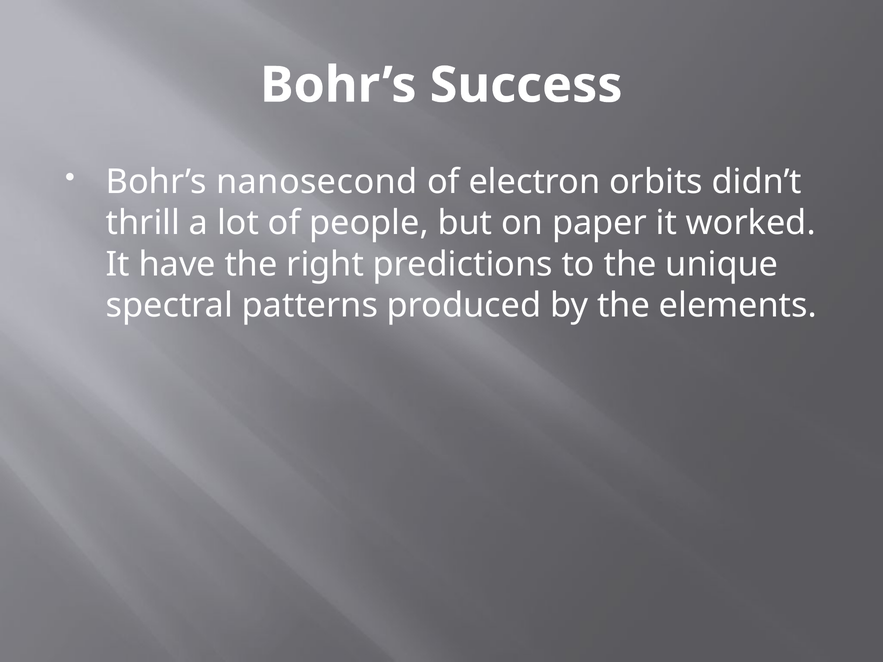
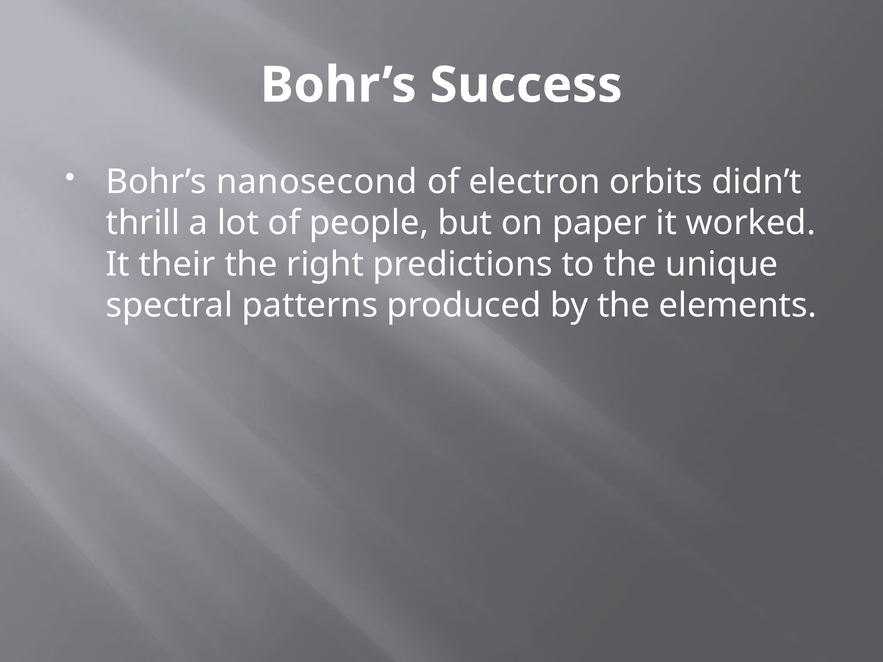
have: have -> their (177, 264)
